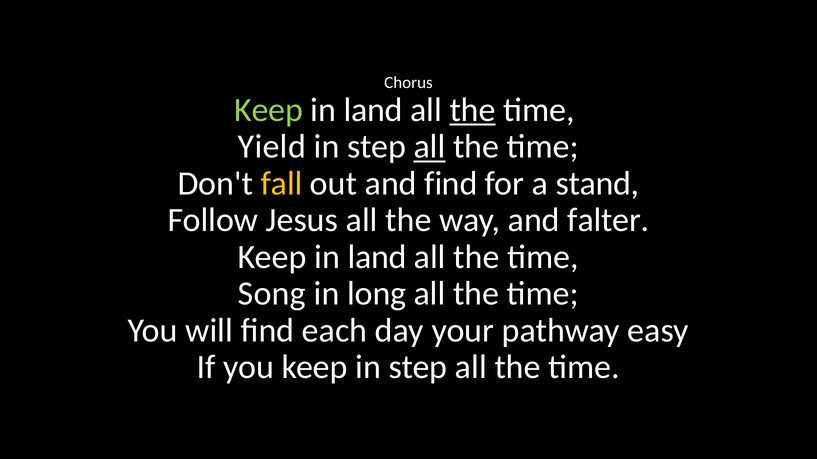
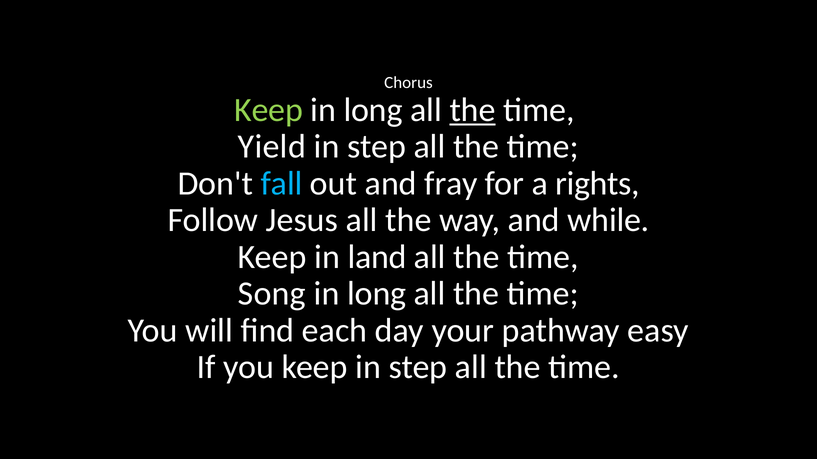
land: land -> long (373, 110)
all underline: present -> none (430, 147)
fall colour: yellow -> light blue (282, 184)
and find: find -> fray (451, 184)
stand: stand -> rights (598, 184)
falter: falter -> while (608, 220)
